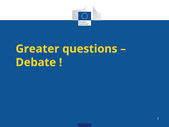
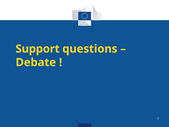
Greater: Greater -> Support (38, 49)
